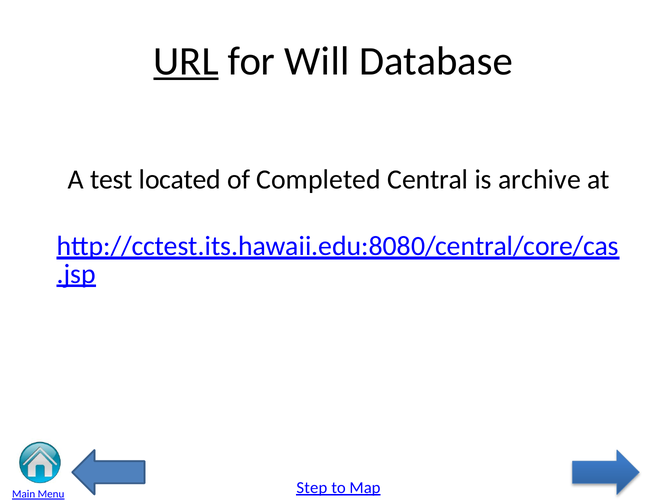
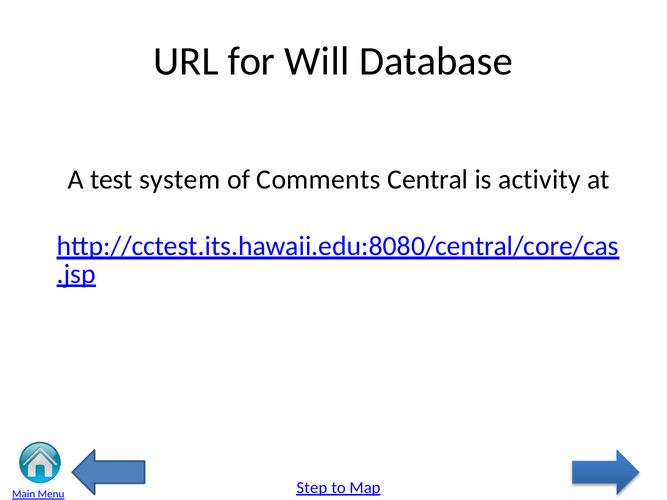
URL underline: present -> none (186, 61)
located: located -> system (180, 180)
Completed: Completed -> Comments (319, 180)
archive: archive -> activity (539, 180)
